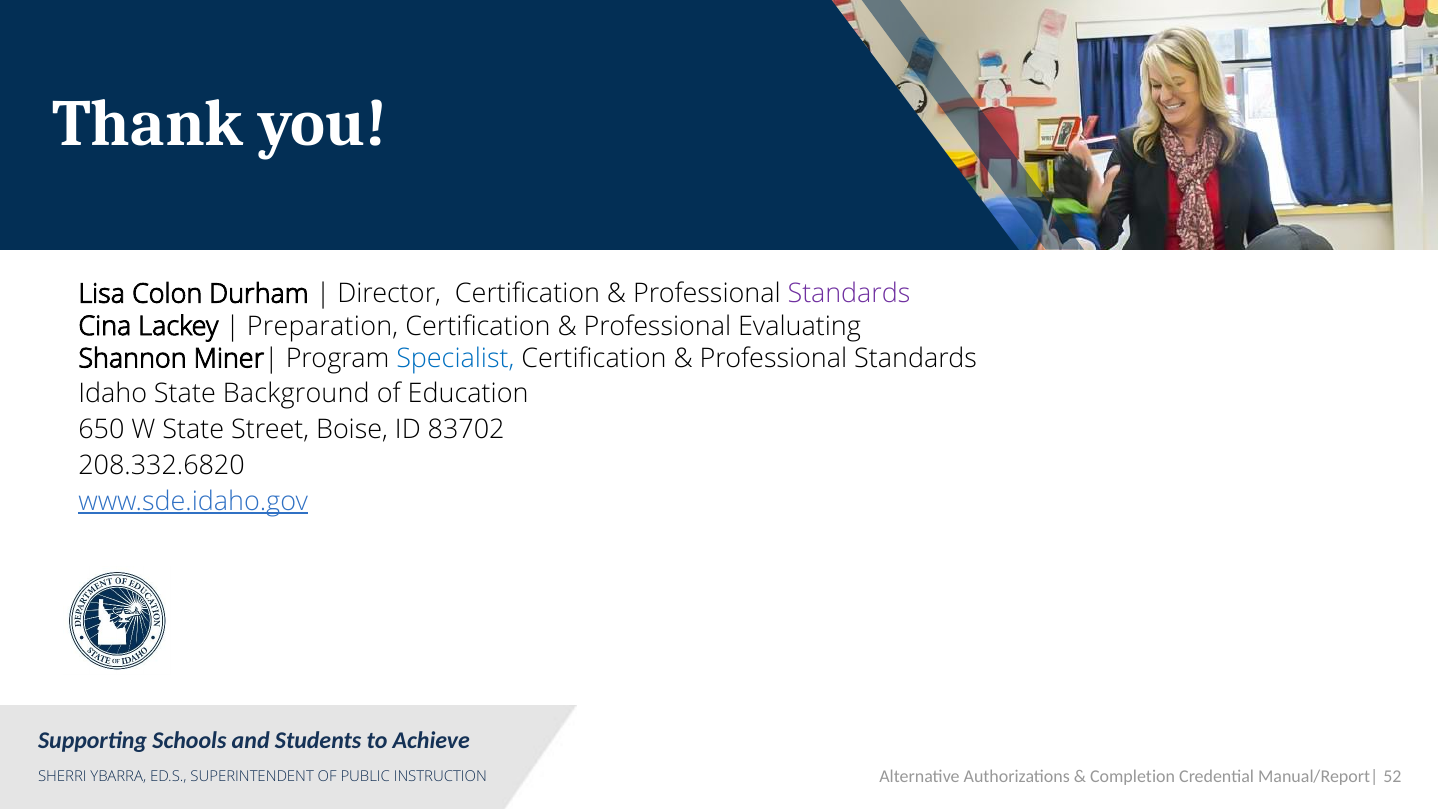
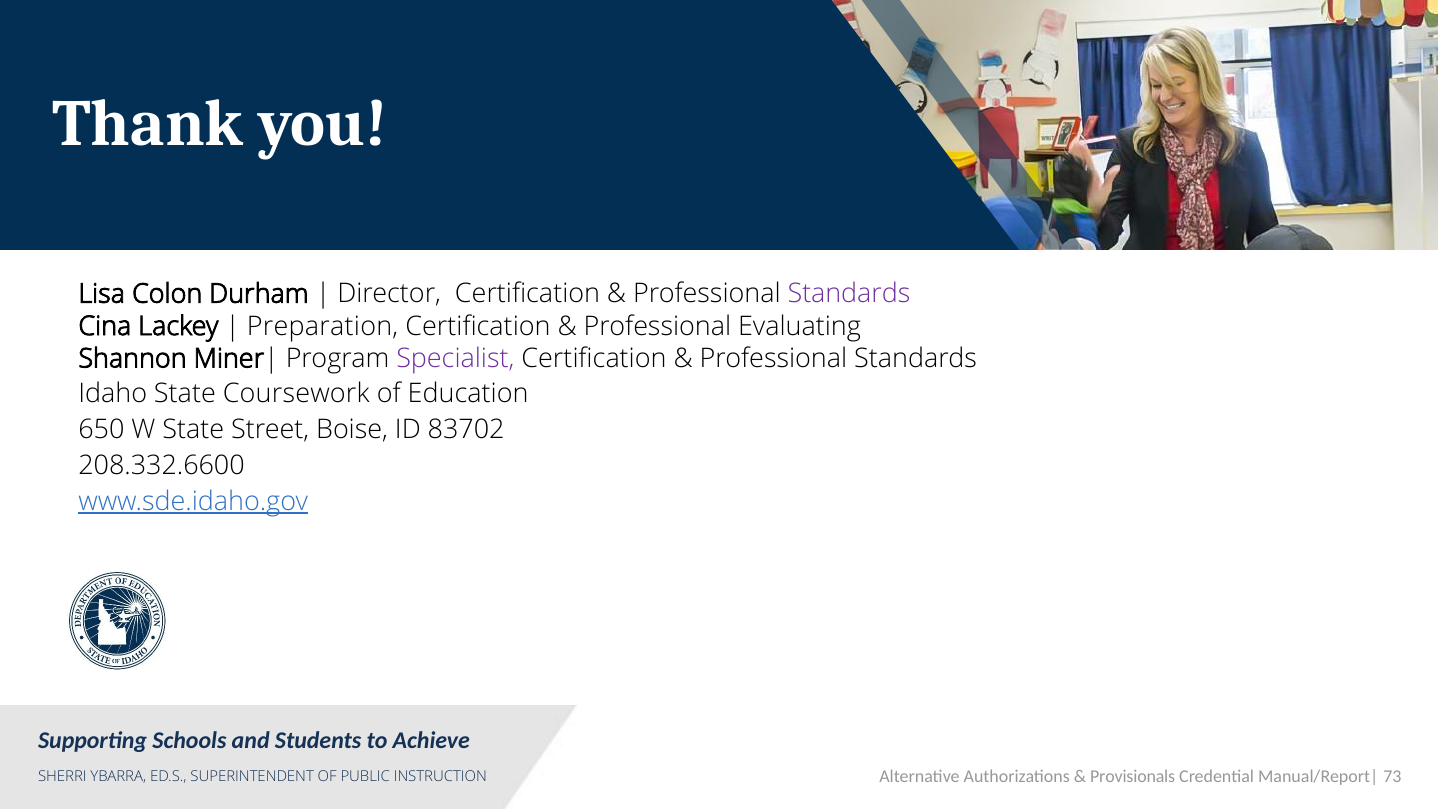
Specialist colour: blue -> purple (455, 358)
Background: Background -> Coursework (296, 394)
208.332.6820: 208.332.6820 -> 208.332.6600 (162, 465)
Completion: Completion -> Provisionals (1133, 777)
52: 52 -> 73 (1392, 777)
